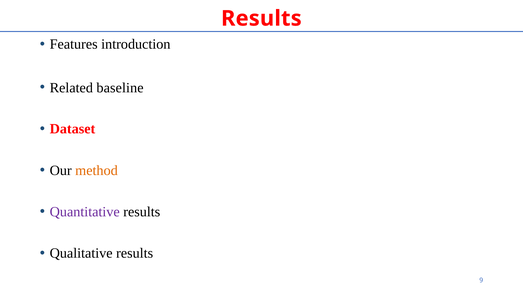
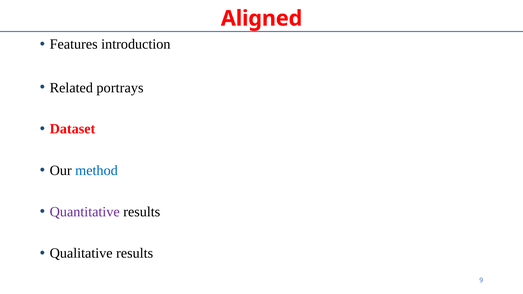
Results: Results -> Aligned (262, 18)
baseline: baseline -> portrays (120, 88)
method colour: orange -> blue (97, 170)
